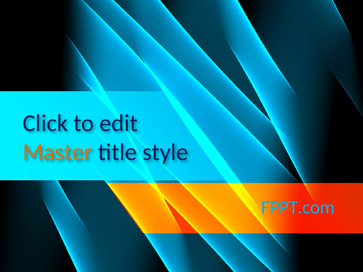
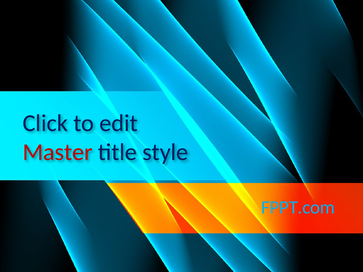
Master colour: orange -> red (58, 152)
